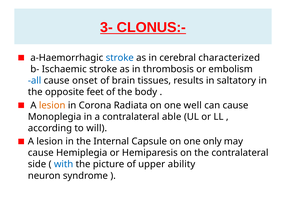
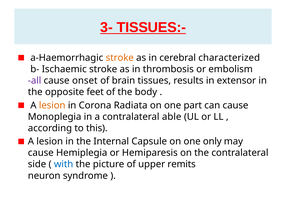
CLONUS:-: CLONUS:- -> TISSUES:- (151, 27)
stroke colour: blue -> orange (120, 58)
all colour: blue -> purple (35, 81)
saltatory: saltatory -> extensor (236, 81)
well: well -> part (193, 106)
will: will -> this (97, 128)
ability: ability -> remits (182, 165)
